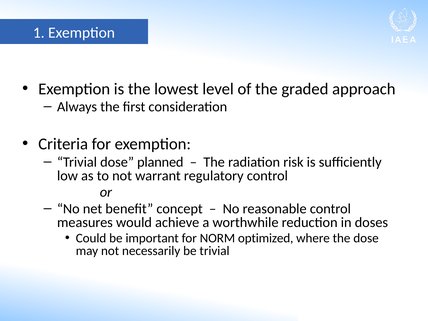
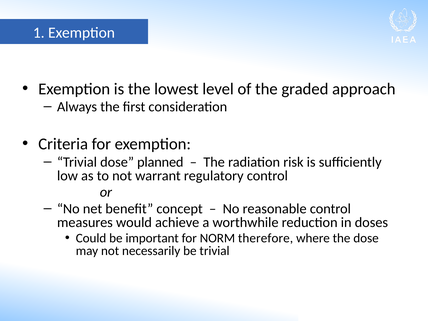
optimized: optimized -> therefore (266, 238)
